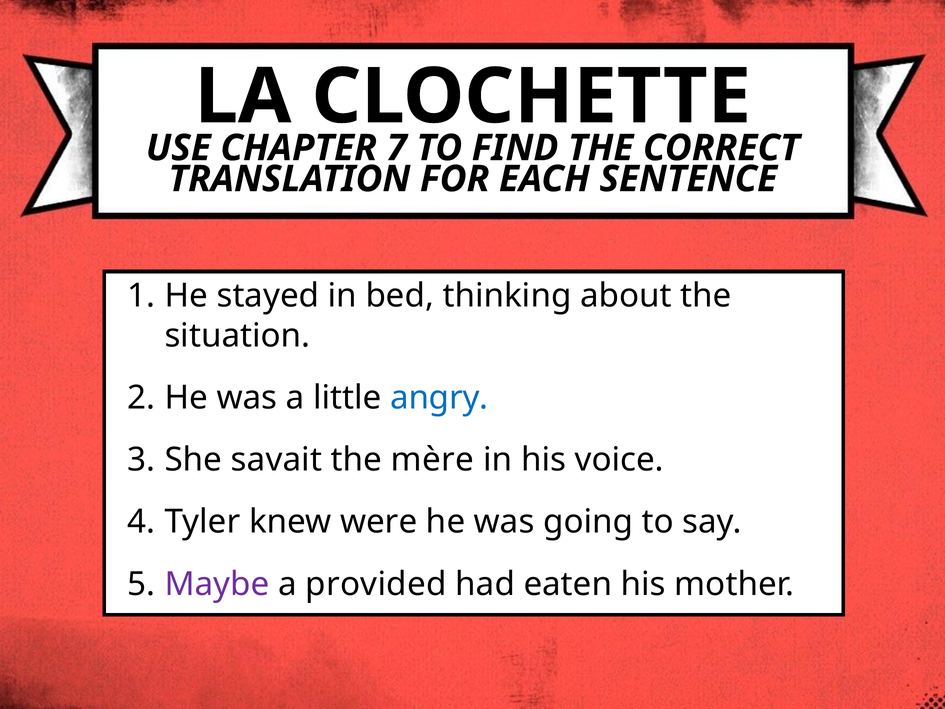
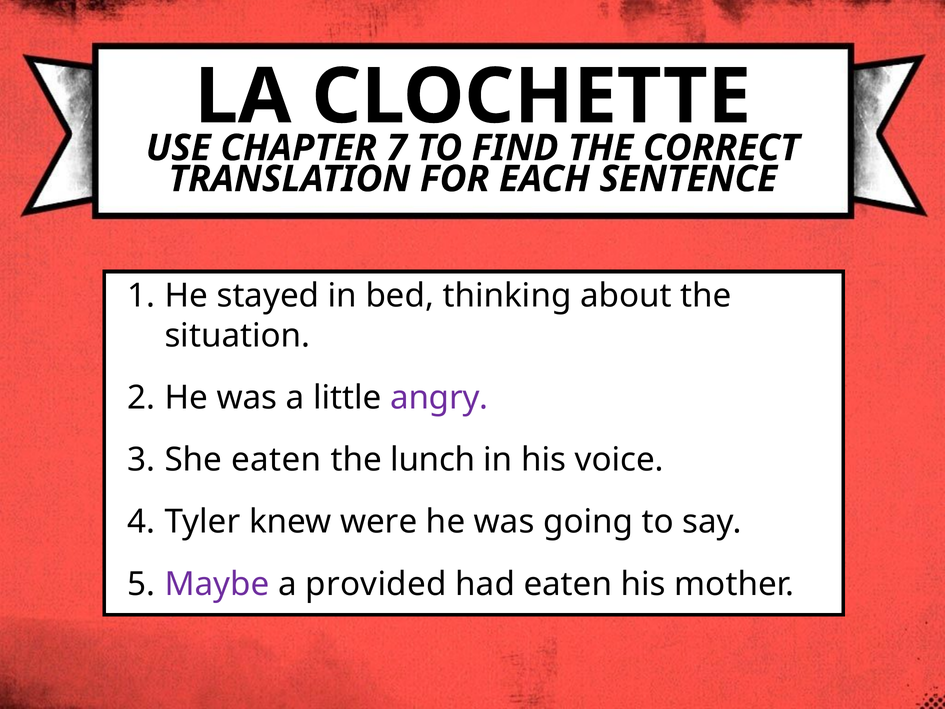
angry colour: blue -> purple (439, 398)
She savait: savait -> eaten (276, 460)
mère: mère -> lunch (433, 460)
